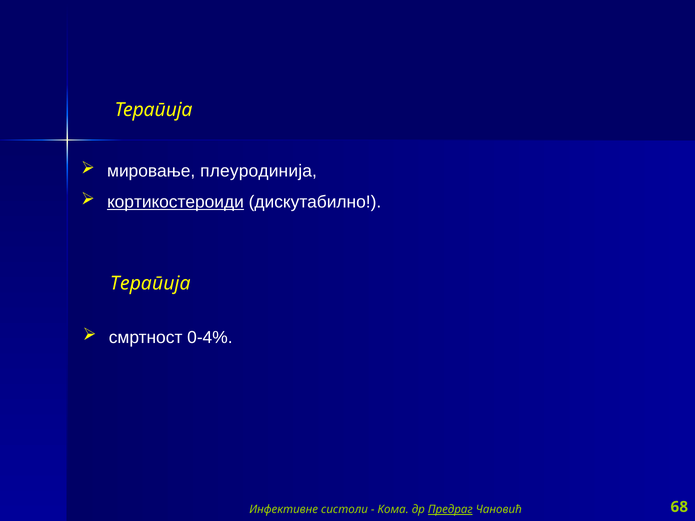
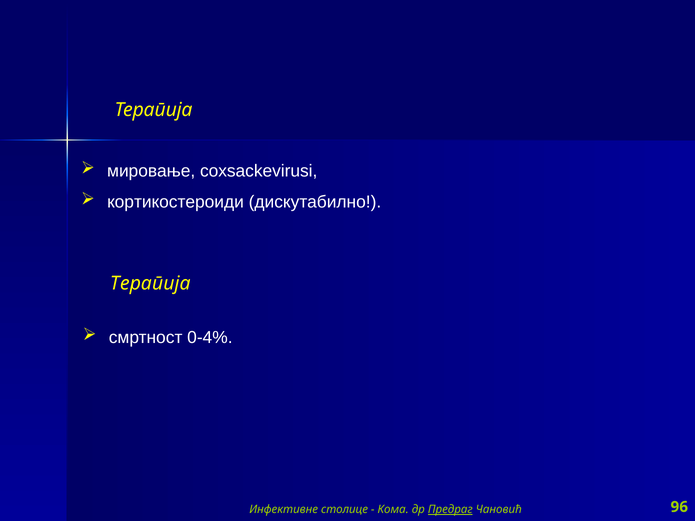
плеуродинија: плеуродинија -> coxsackevirusi (259, 171)
кортикостероиди underline: present -> none (175, 202)
систоли: систоли -> столице (345, 510)
68: 68 -> 96 (679, 507)
